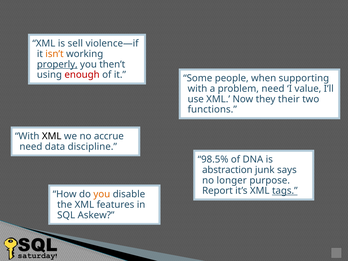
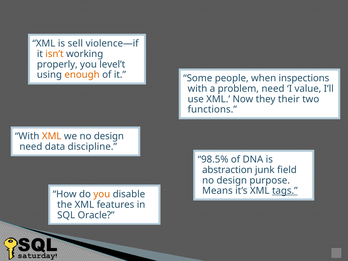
properly underline: present -> none (57, 64)
then’t: then’t -> level’t (112, 64)
enough colour: red -> orange (82, 75)
supporting: supporting -> inspections (304, 78)
XML colour: black -> orange (52, 136)
we no accrue: accrue -> design (109, 136)
says: says -> field (287, 170)
longer: longer -> design (232, 180)
Report: Report -> Means (217, 191)
Askew: Askew -> Oracle (96, 215)
